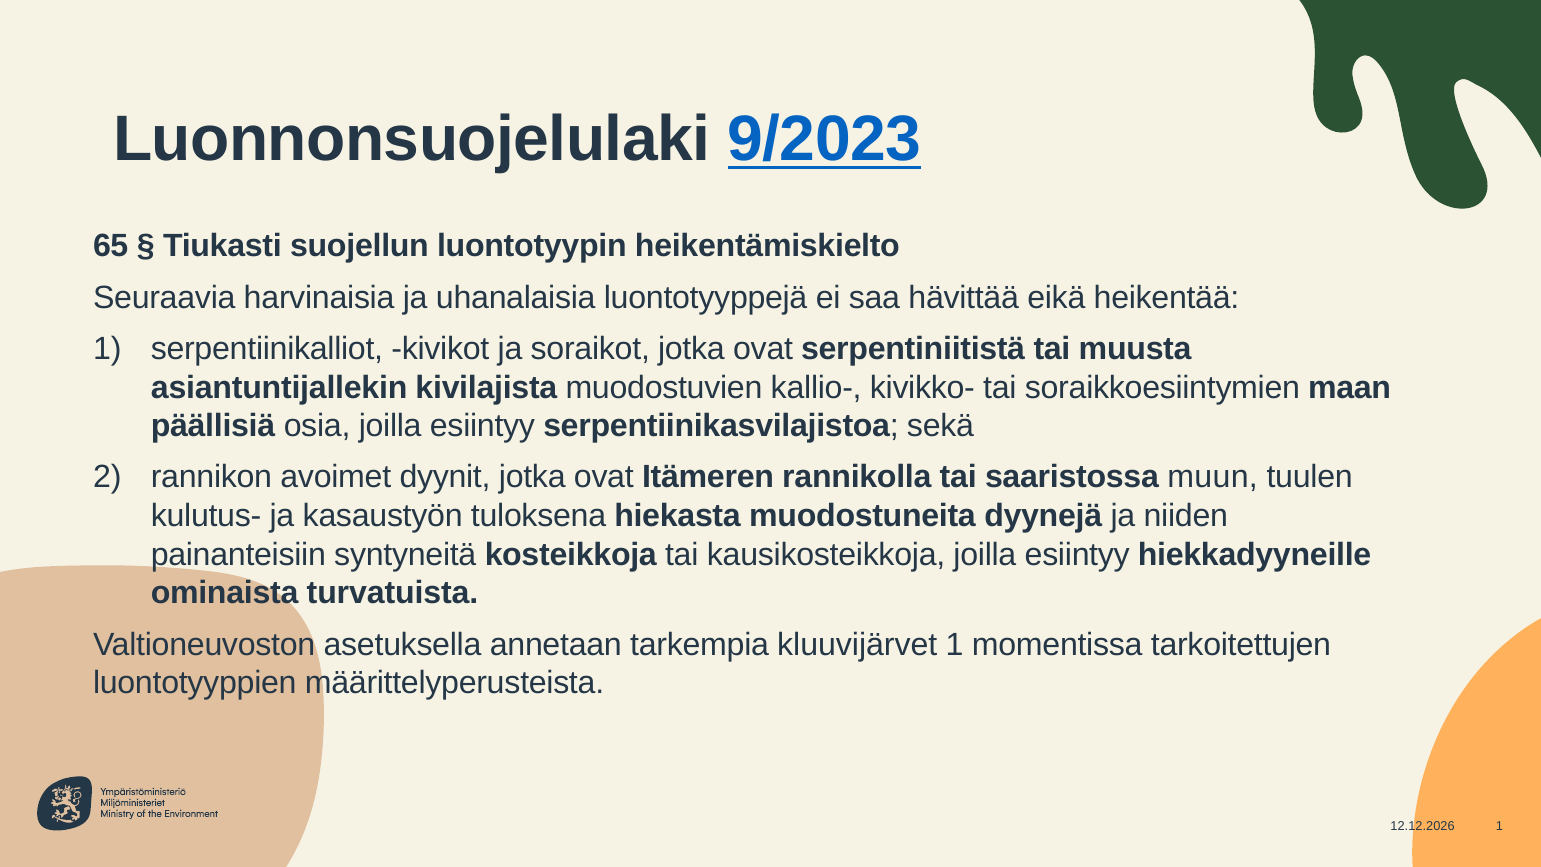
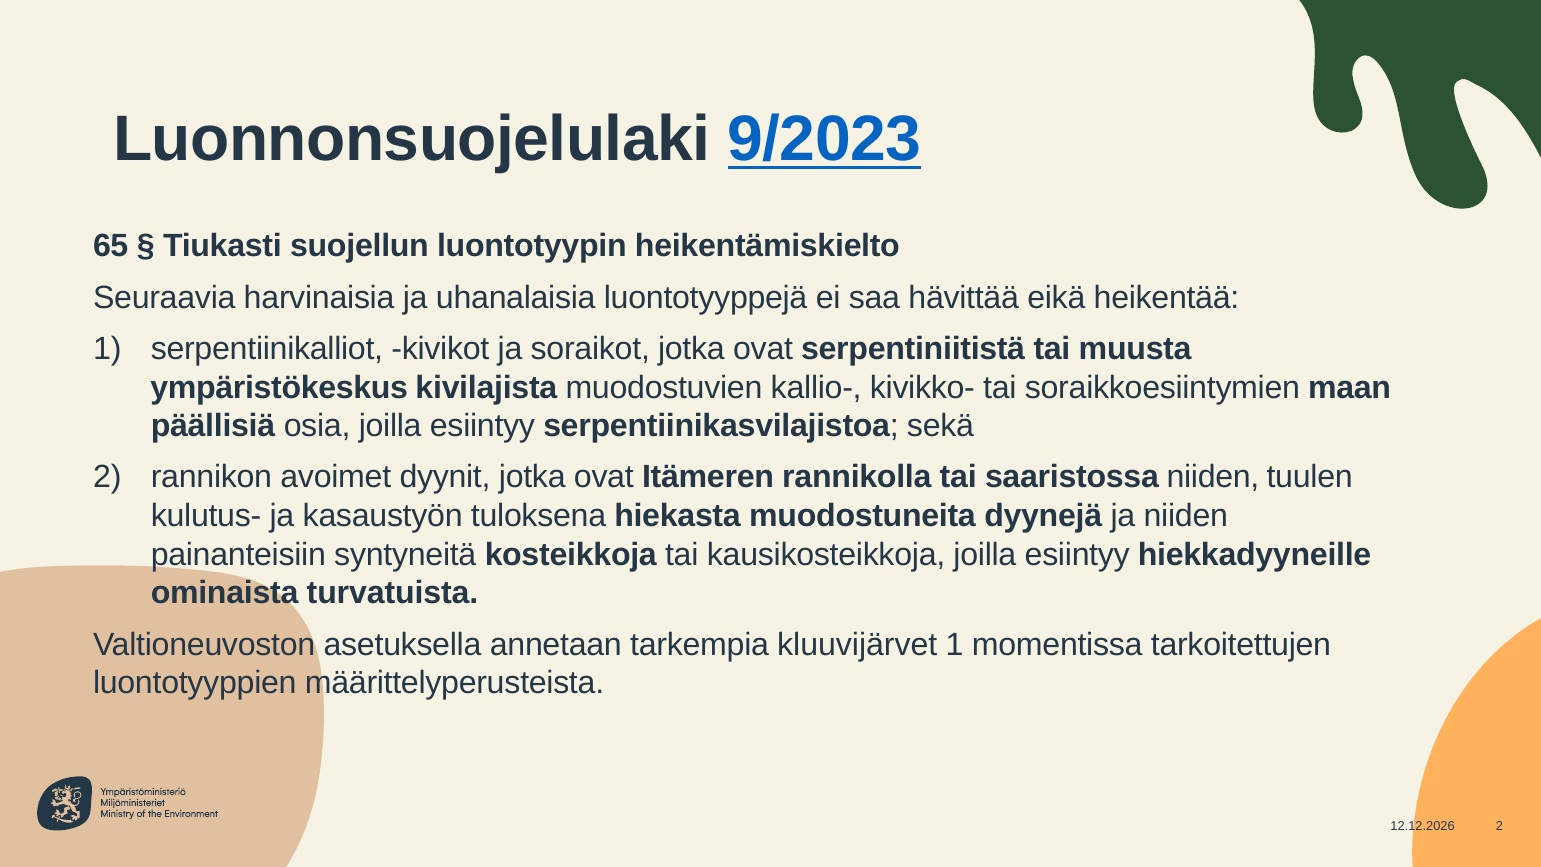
asiantuntijallekin: asiantuntijallekin -> ympäristökeskus (279, 387)
saaristossa muun: muun -> niiden (1213, 477)
1: 1 -> 2 (1499, 826)
